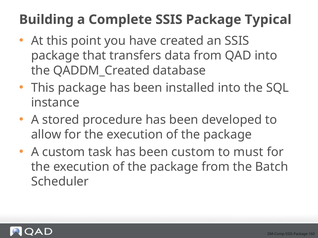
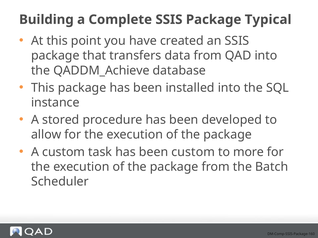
QADDM_Created: QADDM_Created -> QADDM_Achieve (101, 71)
must: must -> more (249, 152)
